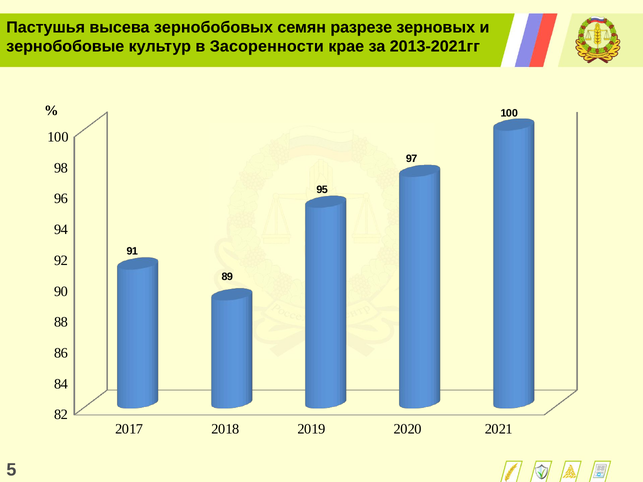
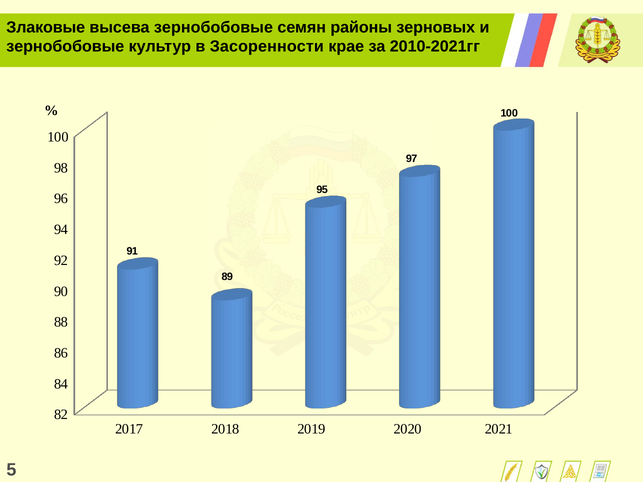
Пастушья: Пастушья -> Злаковые (46, 27)
высева зернобобовых: зернобобовых -> зернобобовые (213, 27)
разрезе: разрезе -> районы (361, 27)
2013-2021гг: 2013-2021гг -> 2010-2021гг (435, 47)
